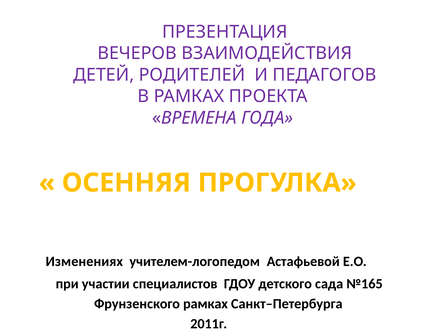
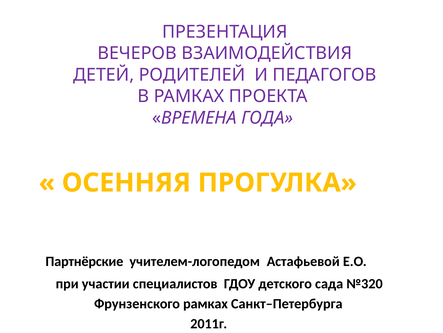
Изменениях: Изменениях -> Партнёрские (84, 261)
№165: №165 -> №320 (365, 283)
